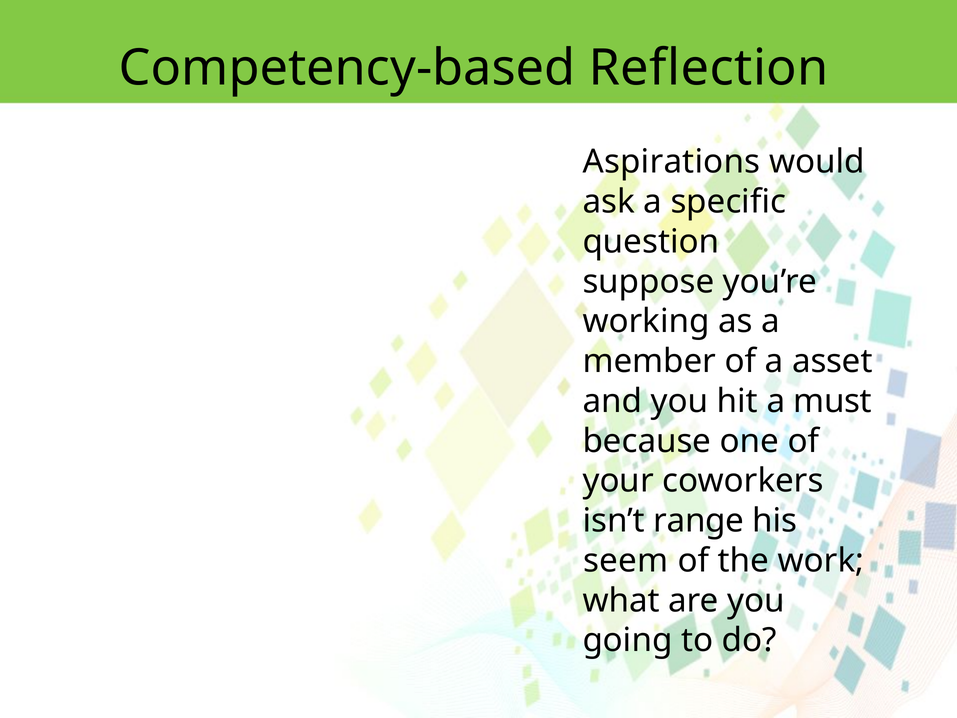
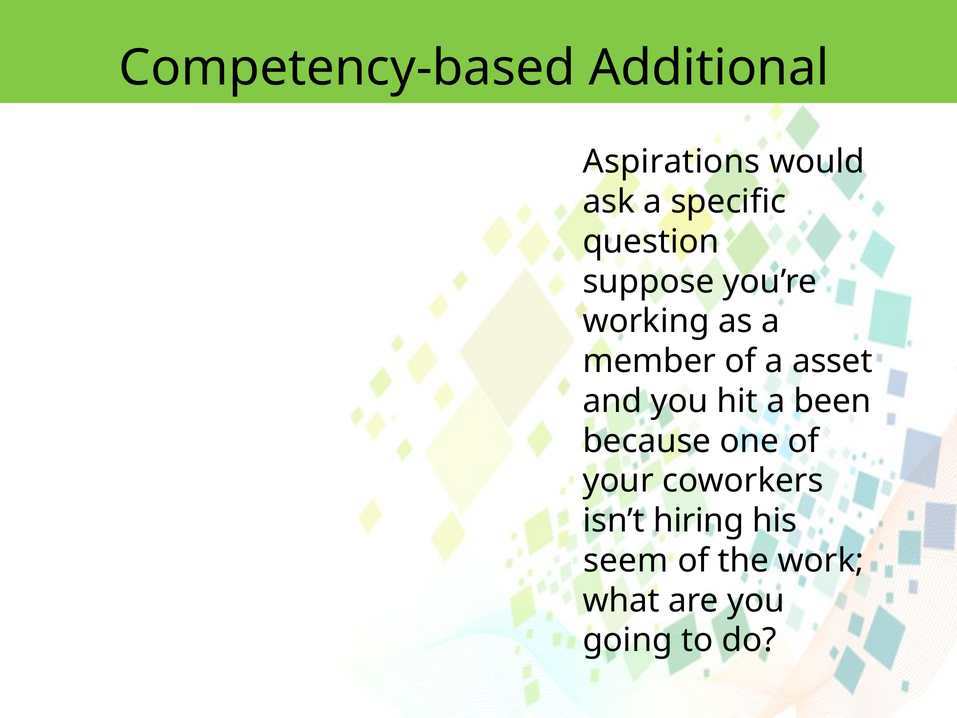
Reflection: Reflection -> Additional (709, 68)
must: must -> been (833, 401)
range: range -> hiring (699, 521)
